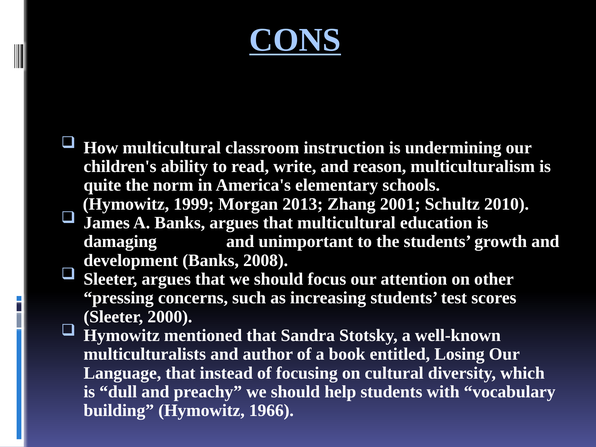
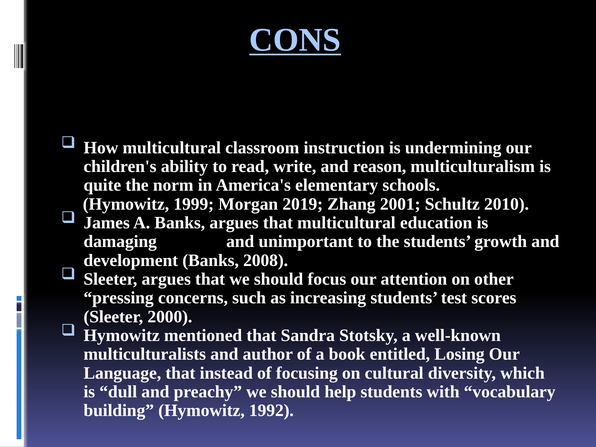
2013: 2013 -> 2019 (303, 204)
1966: 1966 -> 1992 (271, 411)
